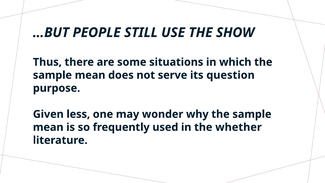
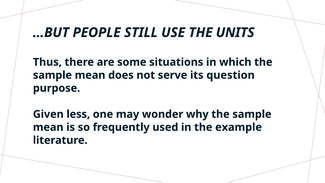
SHOW: SHOW -> UNITS (235, 33)
whether: whether -> example (239, 127)
